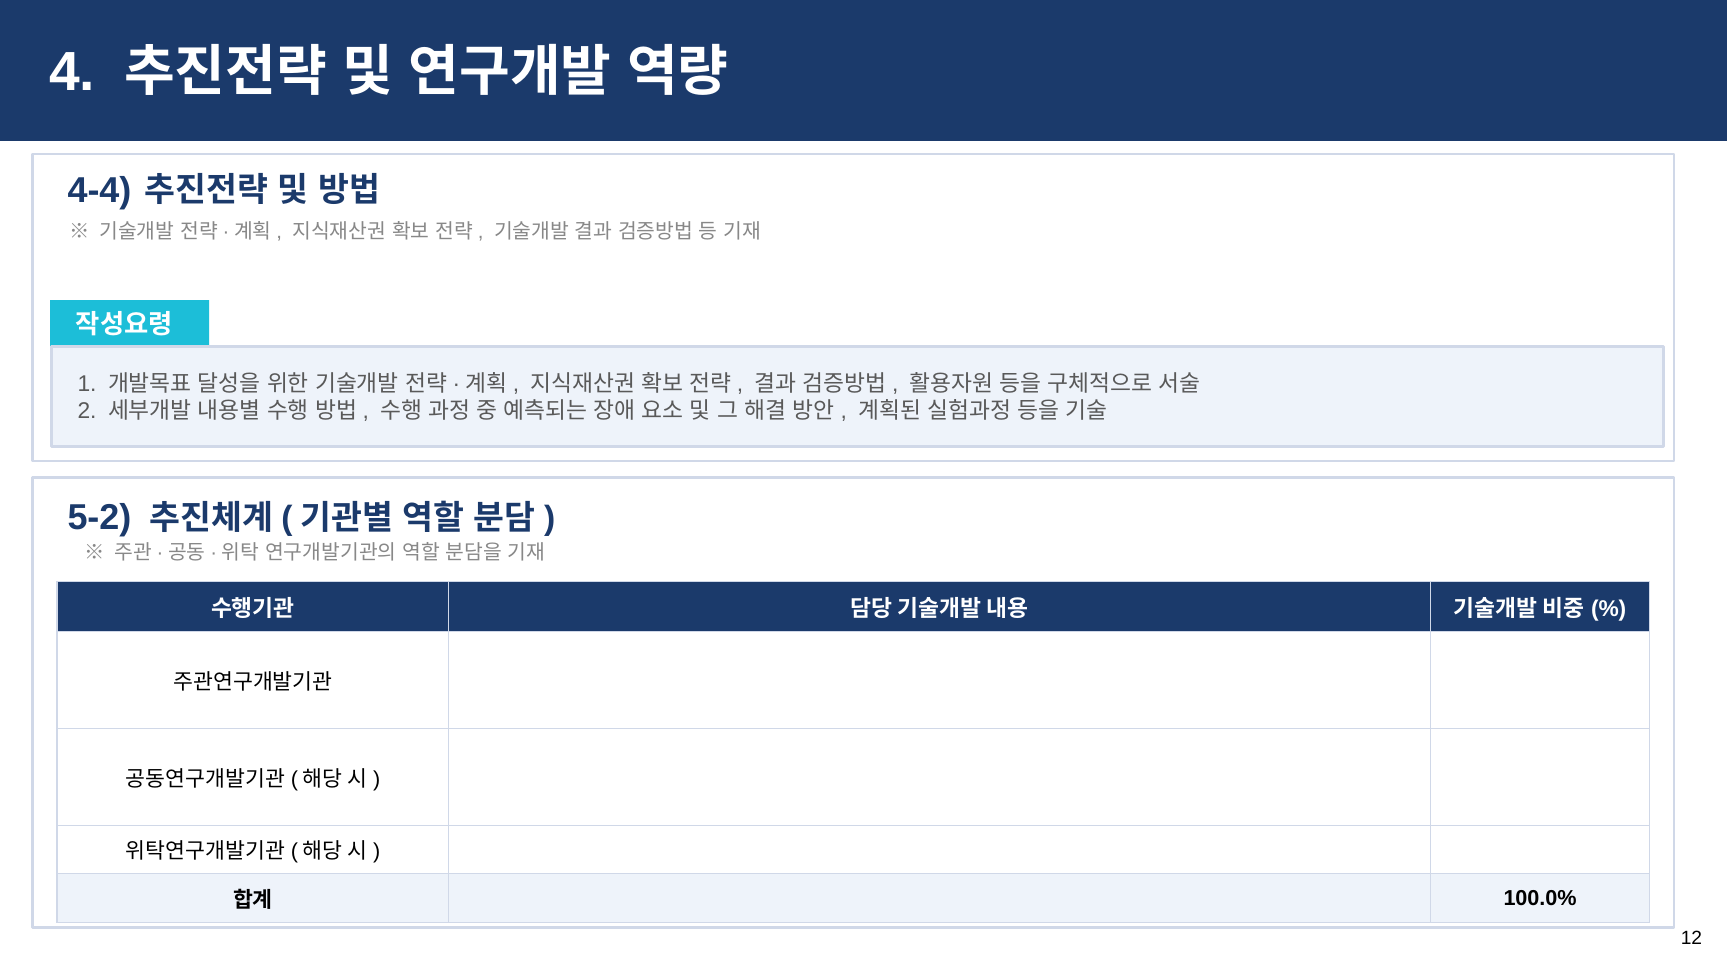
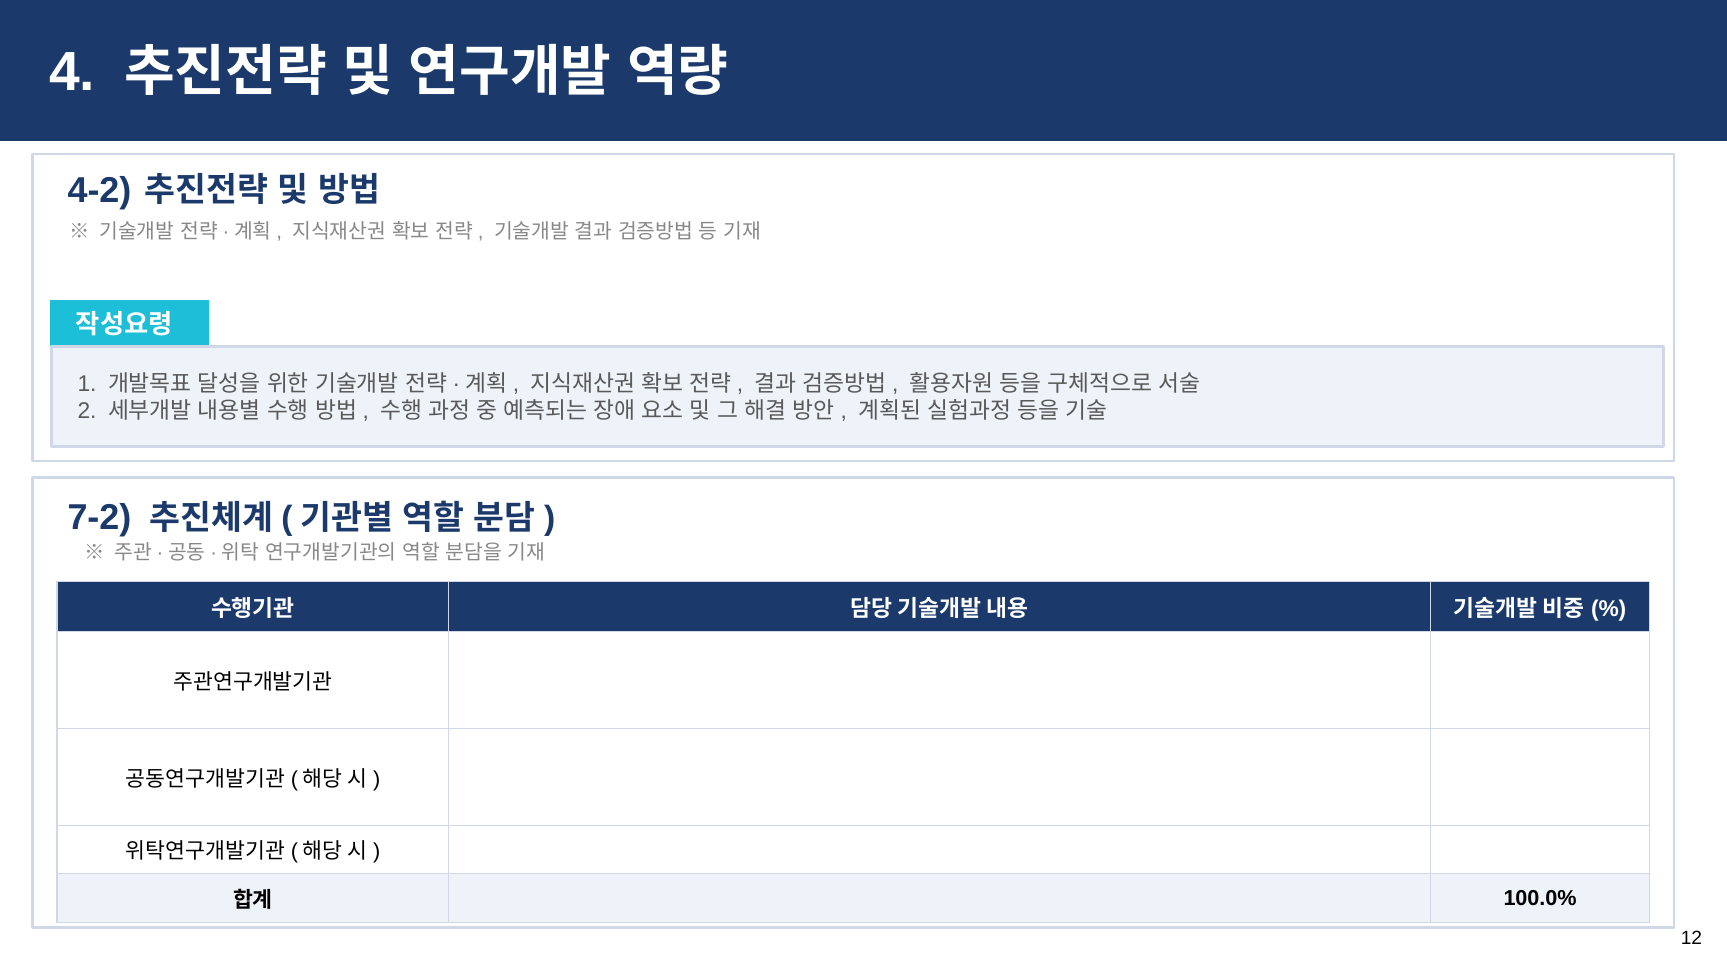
4-4: 4-4 -> 4-2 (99, 190)
5-2: 5-2 -> 7-2 (99, 518)
